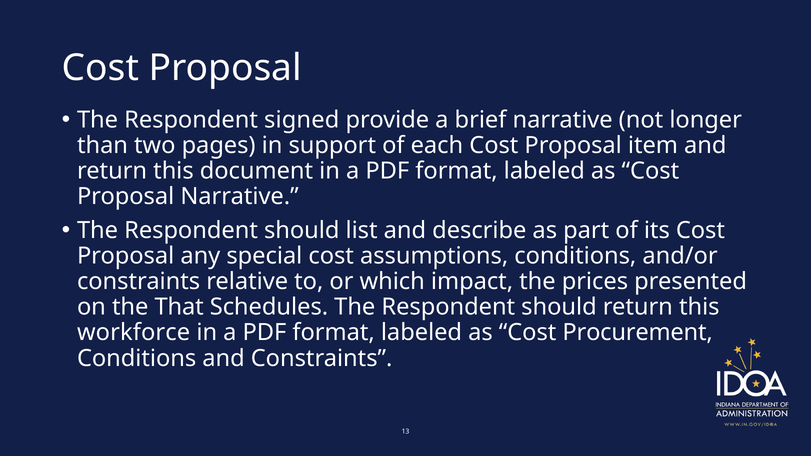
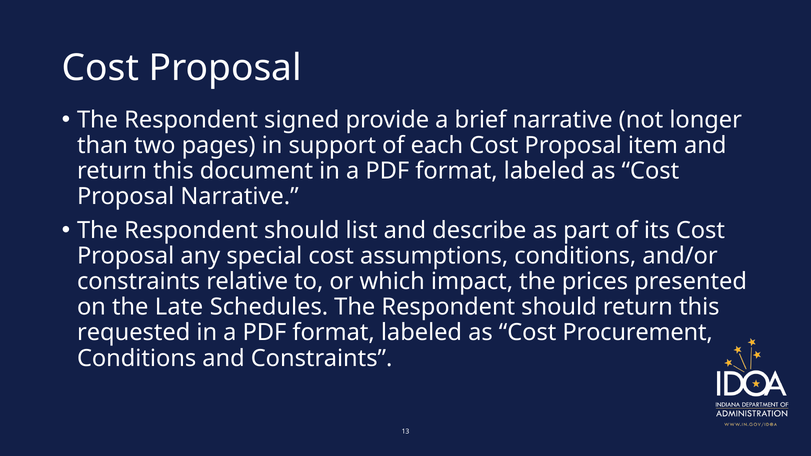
That: That -> Late (179, 307)
workforce: workforce -> requested (134, 333)
